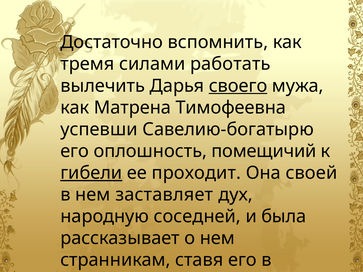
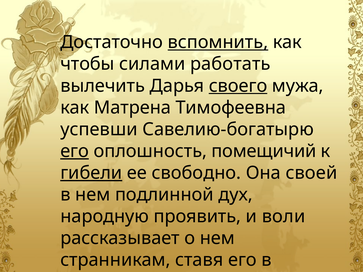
вспомнить underline: none -> present (218, 42)
тремя: тремя -> чтобы (87, 64)
его underline: none -> present (75, 151)
проходит: проходит -> свободно (196, 173)
заставляет: заставляет -> подлинной (164, 195)
соседней: соседней -> проявить (197, 217)
была: была -> воли (284, 217)
